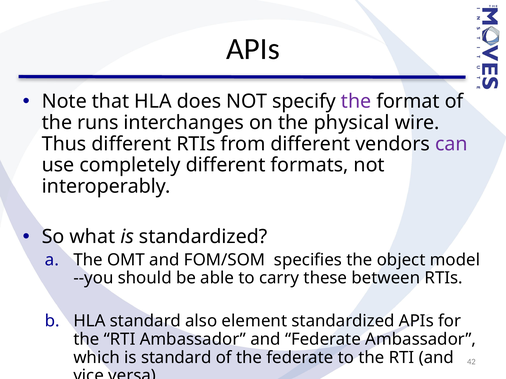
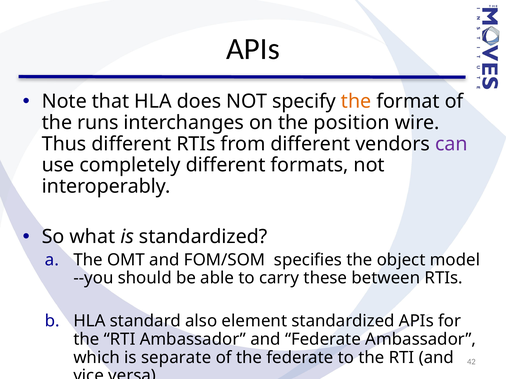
the colour: purple -> orange (356, 102)
physical: physical -> position (352, 123)
is standard: standard -> separate (176, 358)
